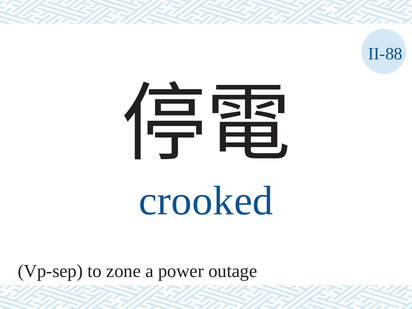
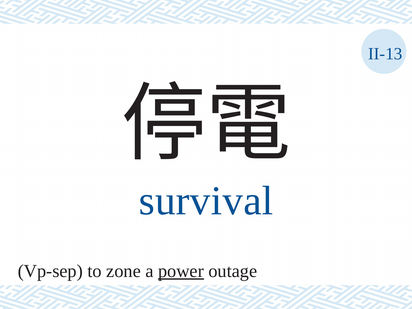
II-88: II-88 -> II-13 (385, 54)
crooked: crooked -> survival (206, 201)
power underline: none -> present (181, 271)
